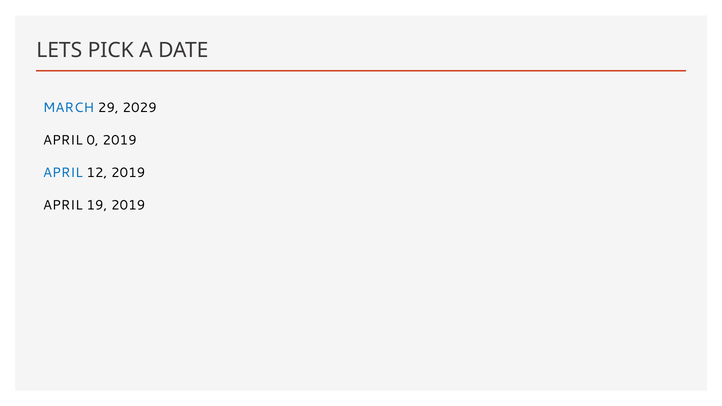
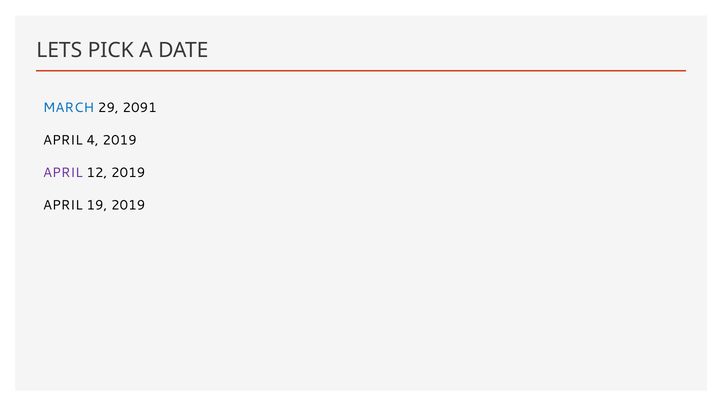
2029: 2029 -> 2091 (140, 108)
0: 0 -> 4 (93, 140)
APRIL colour: blue -> purple (63, 173)
